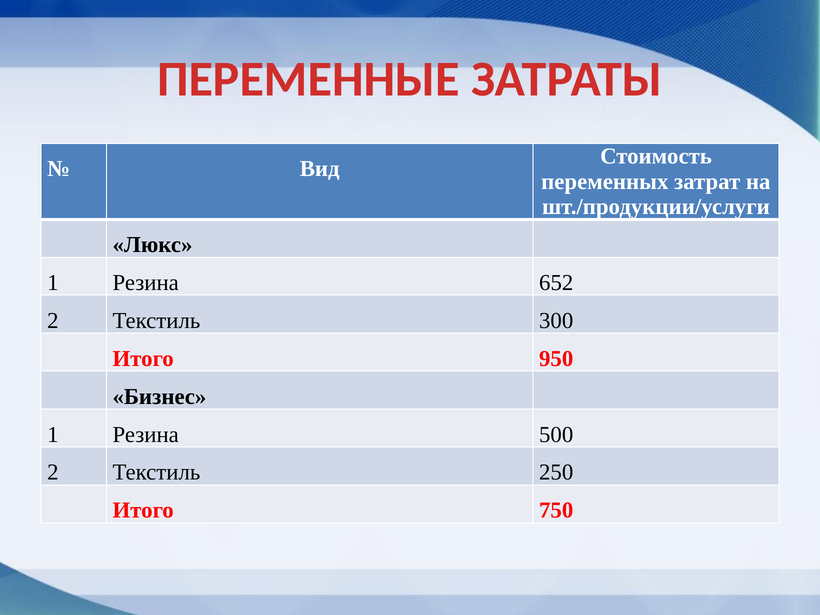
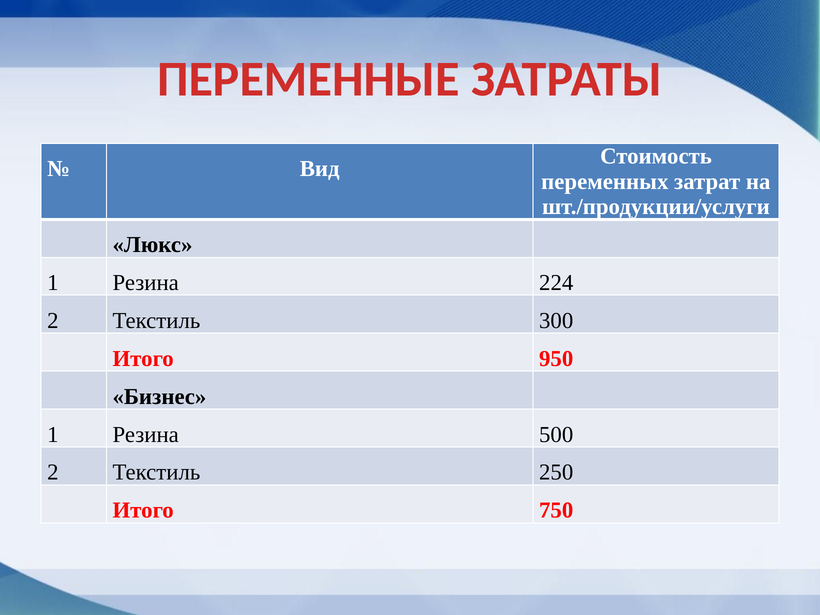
652: 652 -> 224 (556, 283)
